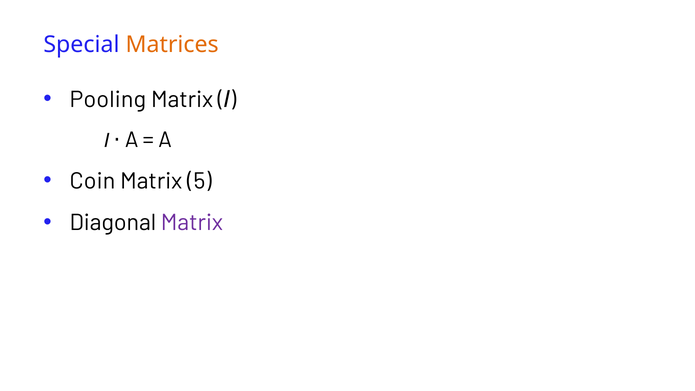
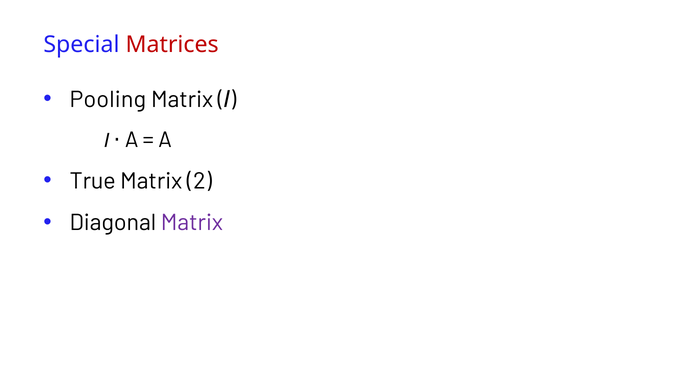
Matrices colour: orange -> red (172, 45)
Coin: Coin -> True (93, 181)
5: 5 -> 2 (199, 181)
